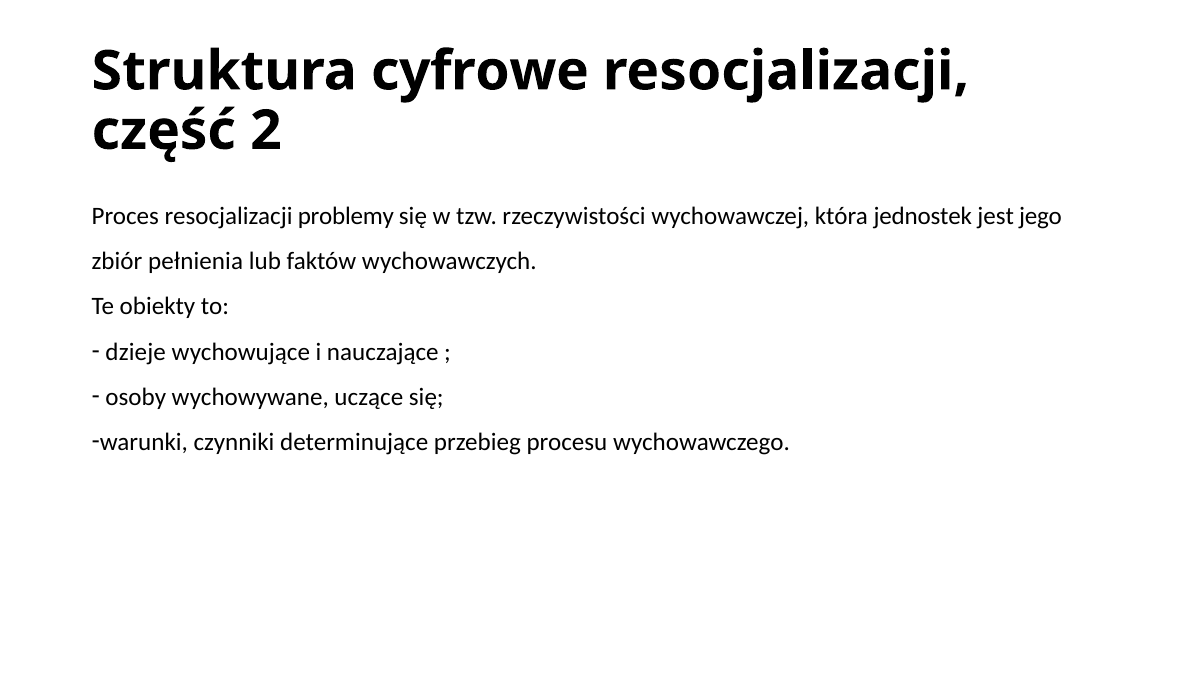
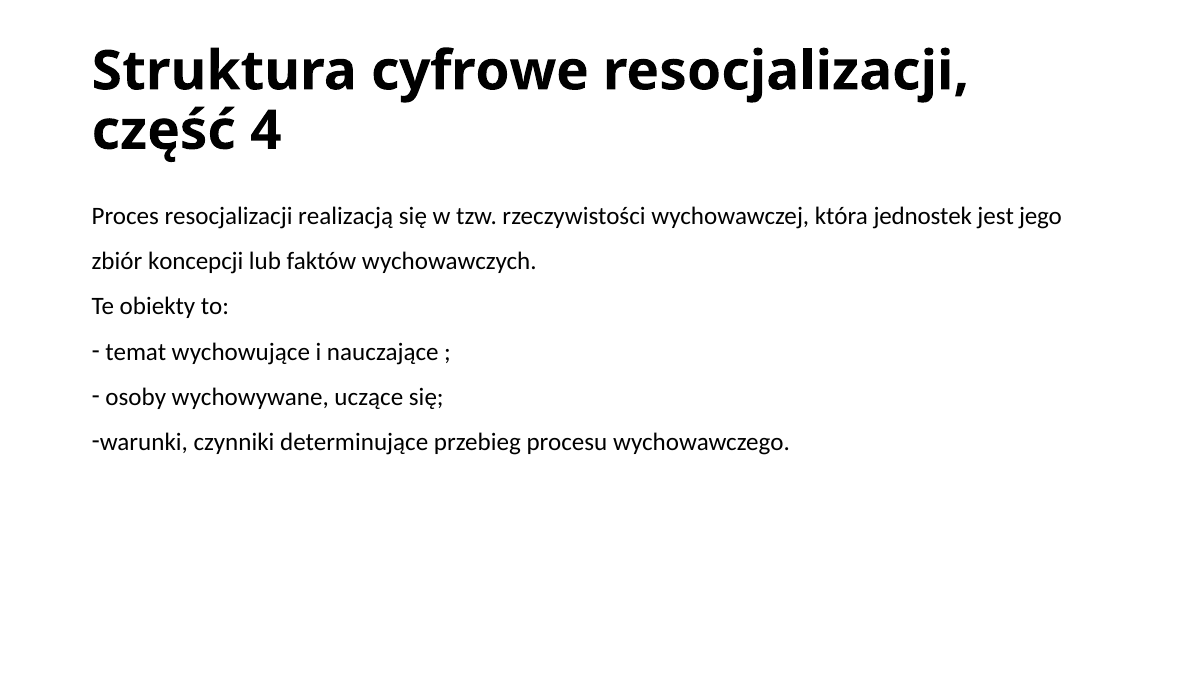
2: 2 -> 4 (266, 131)
problemy: problemy -> realizacją (346, 216)
pełnienia: pełnienia -> koncepcji (196, 262)
dzieje: dzieje -> temat (136, 352)
